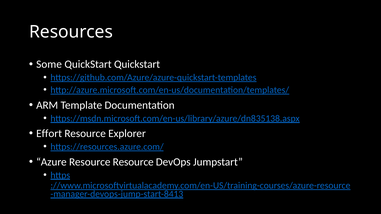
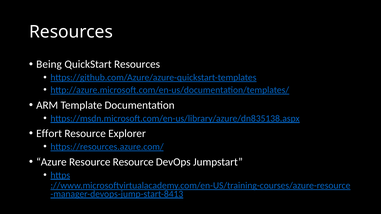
Some: Some -> Being (49, 64)
QuickStart Quickstart: Quickstart -> Resources (137, 64)
